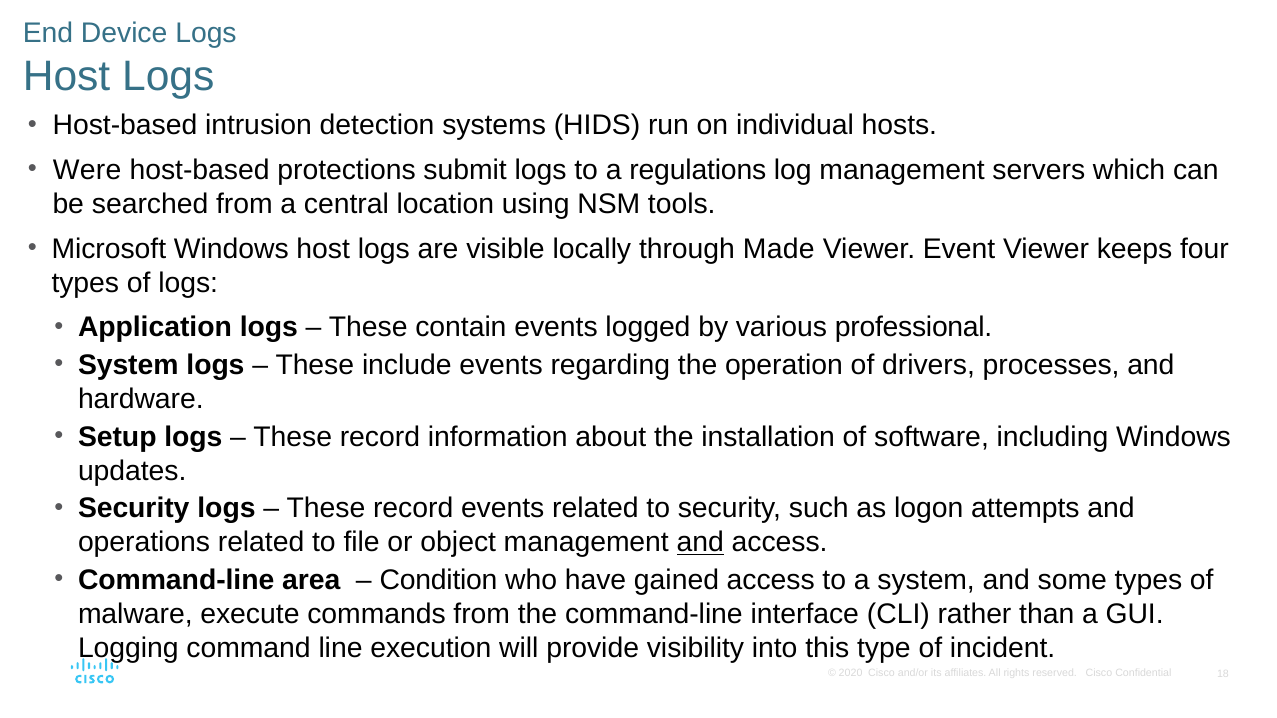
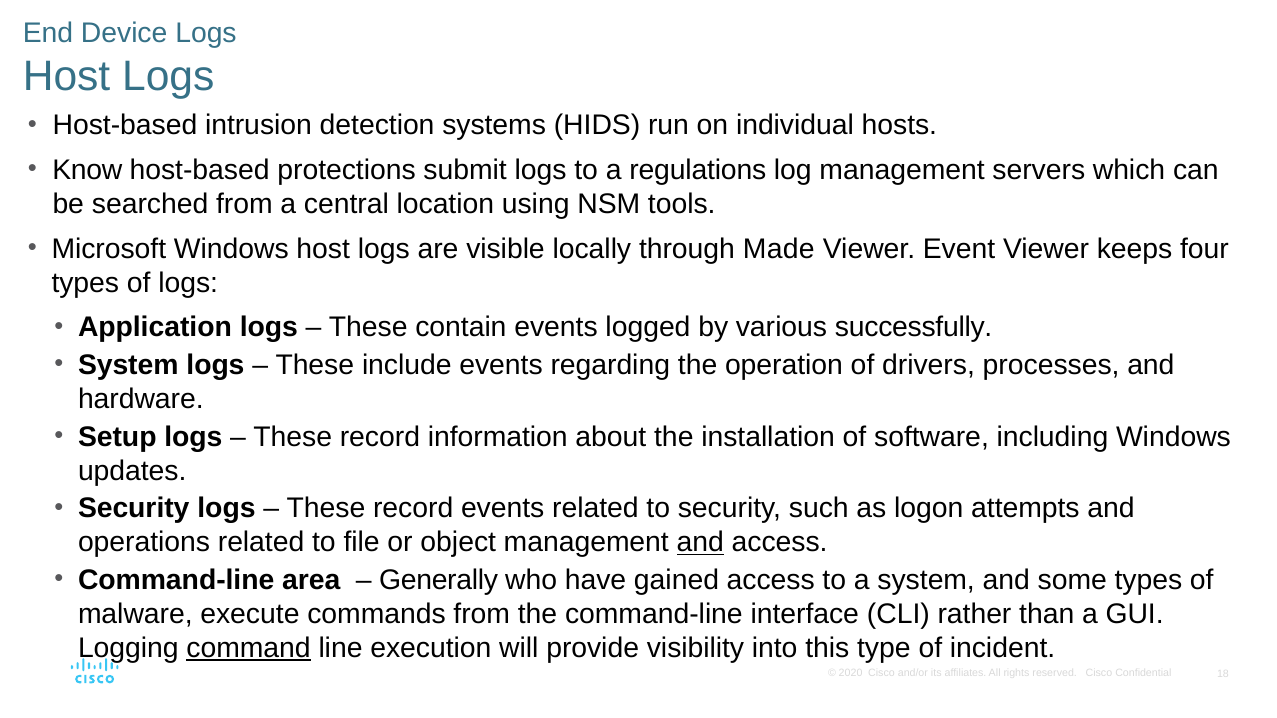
Were: Were -> Know (87, 170)
professional: professional -> successfully (914, 328)
Condition: Condition -> Generally (439, 580)
command underline: none -> present (249, 648)
